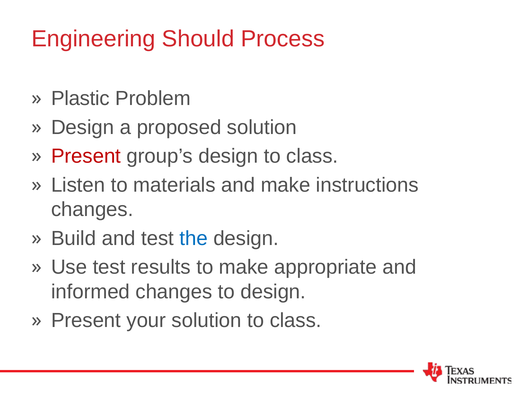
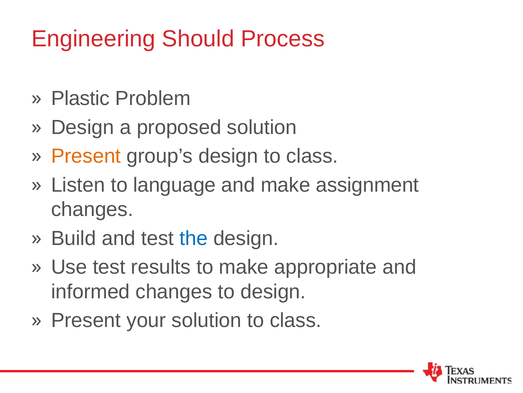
Present colour: red -> orange (86, 156)
materials: materials -> language (175, 185)
instructions: instructions -> assignment (367, 185)
